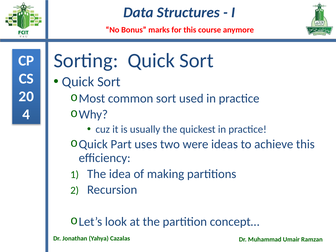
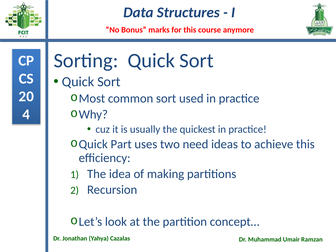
were: were -> need (196, 144)
